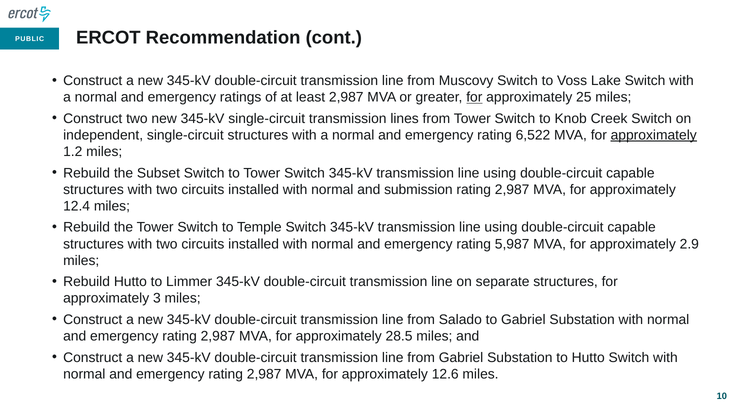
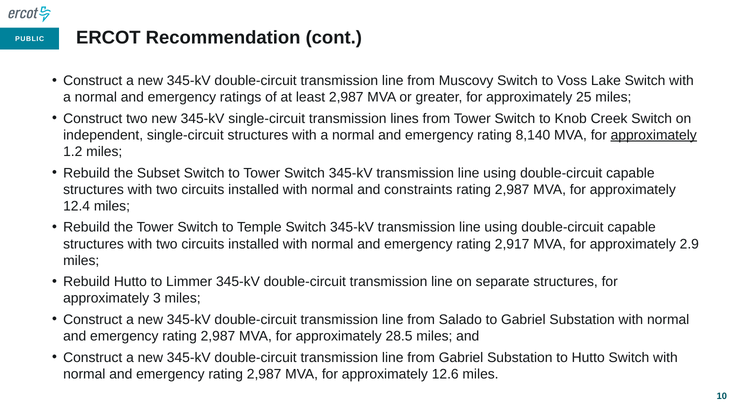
for underline: present -> none (474, 97)
6,522: 6,522 -> 8,140 (533, 135)
submission: submission -> constraints (418, 190)
5,987: 5,987 -> 2,917 (512, 244)
